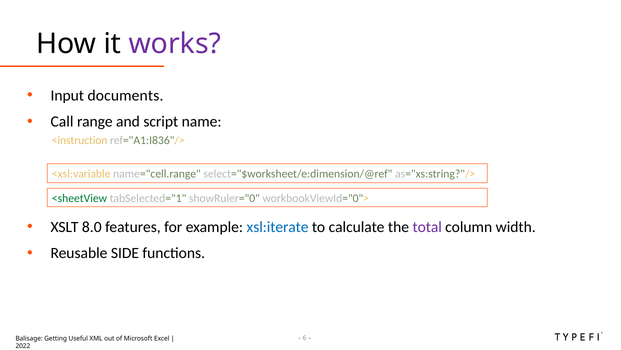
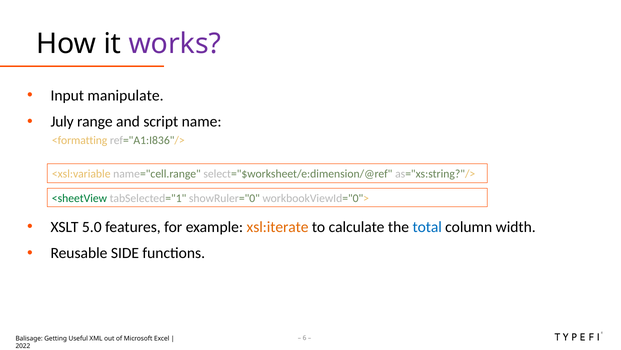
documents: documents -> manipulate (126, 95)
Call: Call -> July (62, 122)
<instruction: <instruction -> <formatting (80, 140)
8.0: 8.0 -> 5.0 (92, 227)
xsl:iterate colour: blue -> orange (278, 227)
total colour: purple -> blue (427, 227)
